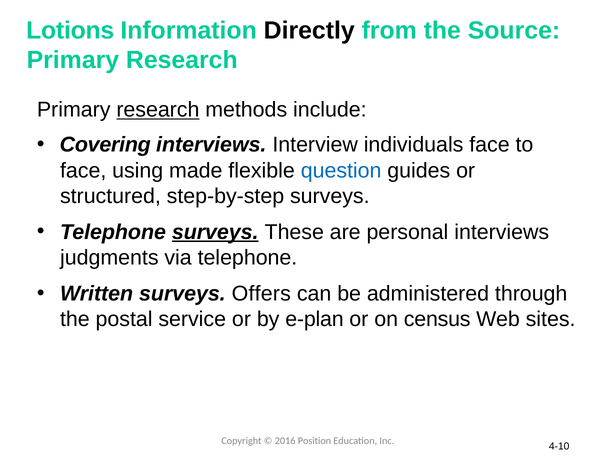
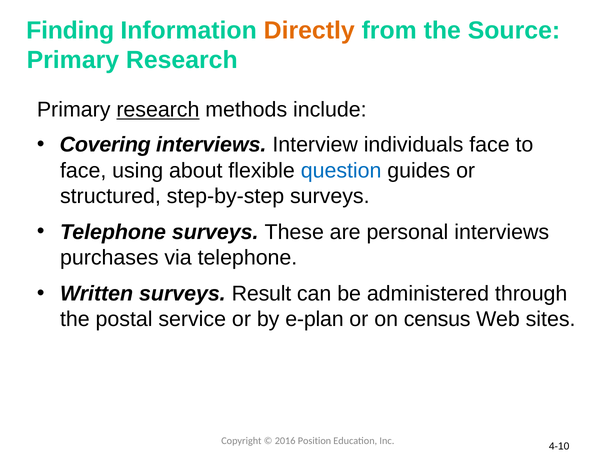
Lotions: Lotions -> Finding (70, 30)
Directly colour: black -> orange (309, 30)
made: made -> about (196, 171)
surveys underline: present -> none (215, 232)
judgments: judgments -> purchases (109, 258)
Offers: Offers -> Result (261, 294)
